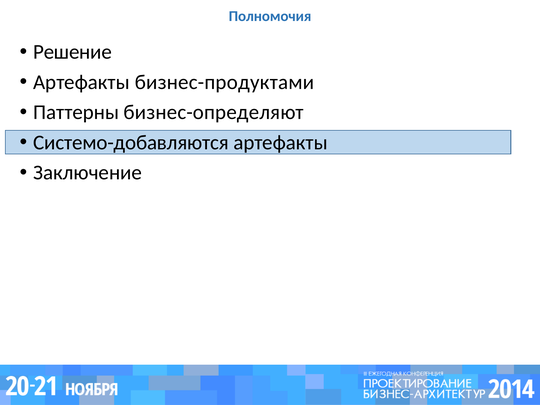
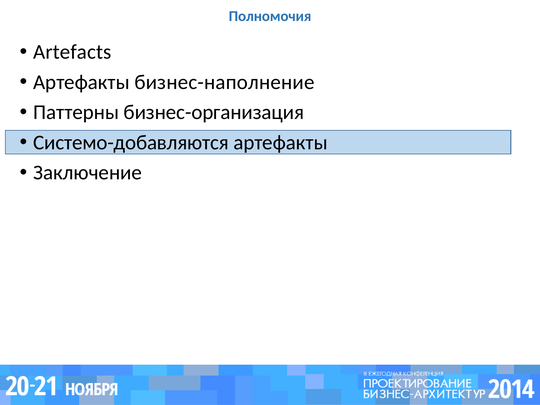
Решение: Решение -> Artefacts (72, 52)
бизнес-продуктами: бизнес-продуктами -> бизнес-наполнение (224, 82)
бизнес-определяют: бизнес-определяют -> бизнес-организация (214, 112)
